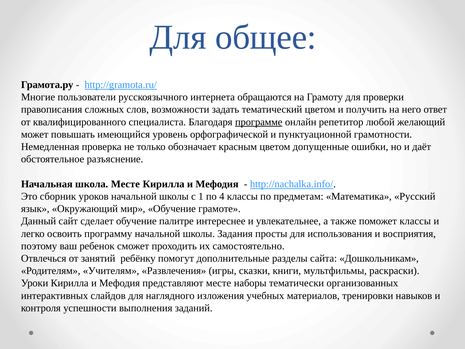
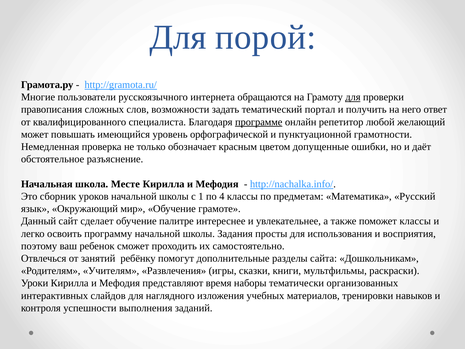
общее: общее -> порой (266, 37)
для underline: none -> present (353, 97)
тематический цветом: цветом -> портал (320, 109)
представляют месте: месте -> время (219, 283)
